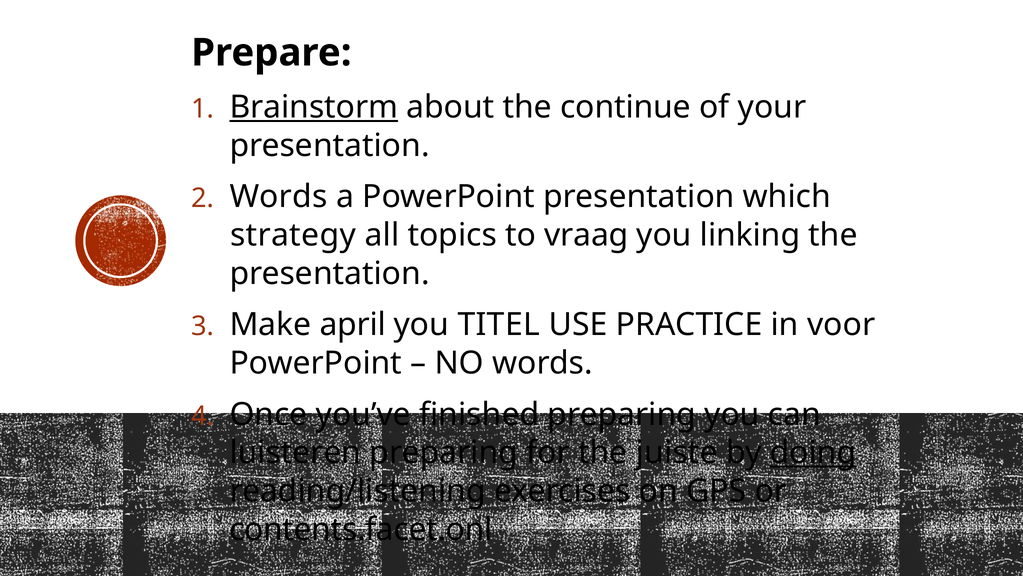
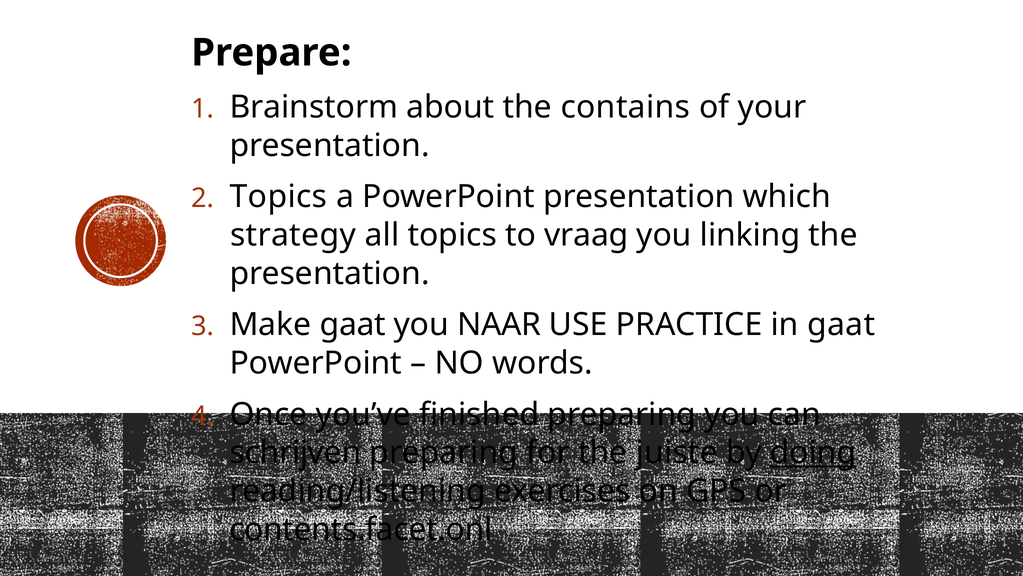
Brainstorm underline: present -> none (314, 107)
continue: continue -> contains (625, 107)
Words: Words -> Topics (278, 197)
Make april: april -> gaat (353, 325)
TITEL: TITEL -> NAAR (499, 325)
in voor: voor -> gaat (841, 325)
luisteren: luisteren -> schrijven (296, 452)
